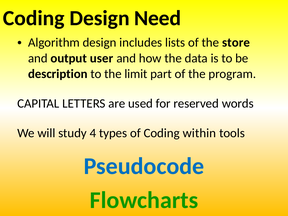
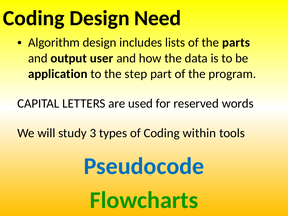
store: store -> parts (236, 43)
description: description -> application (58, 74)
limit: limit -> step (136, 74)
4: 4 -> 3 (93, 133)
